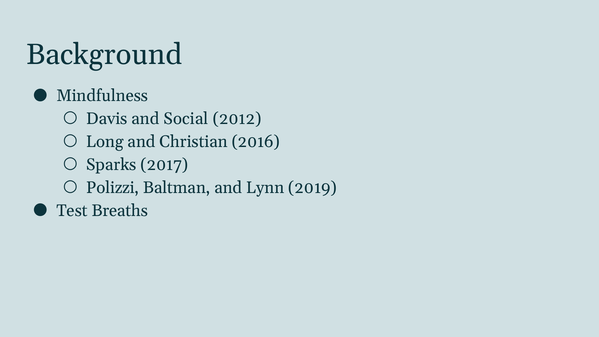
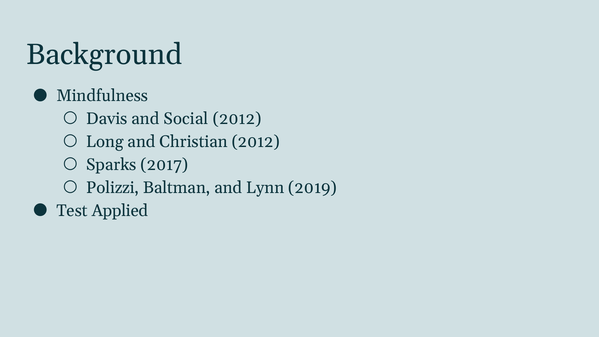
Christian 2016: 2016 -> 2012 (256, 142)
Breaths: Breaths -> Applied (120, 210)
